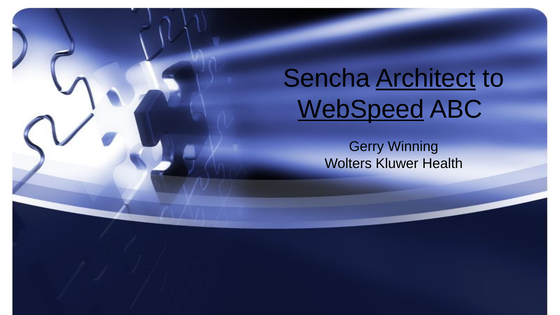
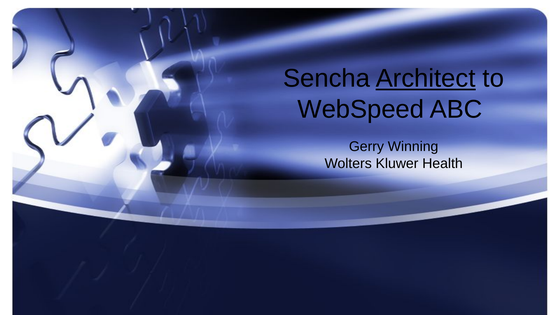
WebSpeed underline: present -> none (361, 109)
